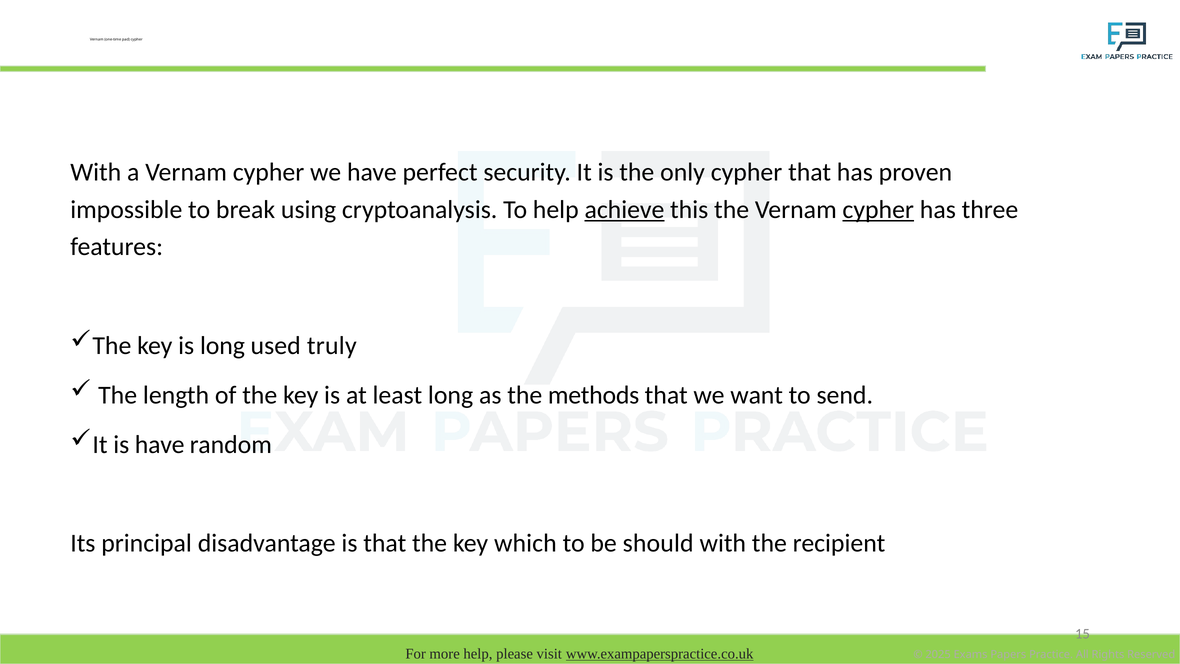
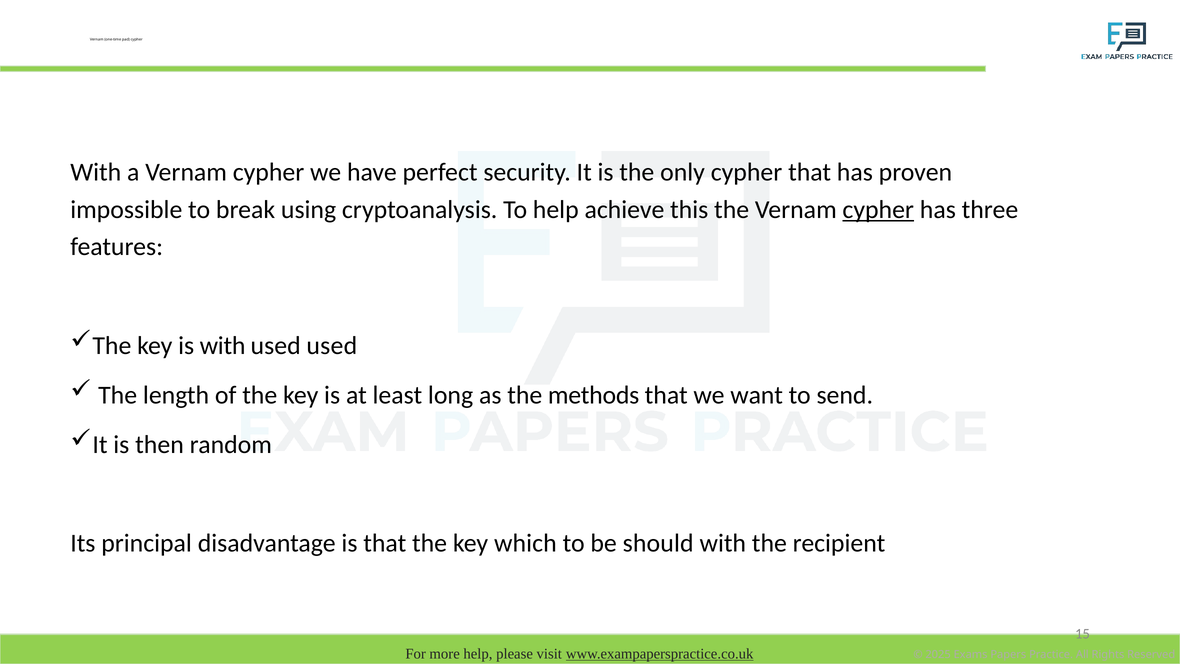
achieve underline: present -> none (624, 209)
is long: long -> with (223, 345)
used truly: truly -> used (332, 345)
is have: have -> then (160, 444)
